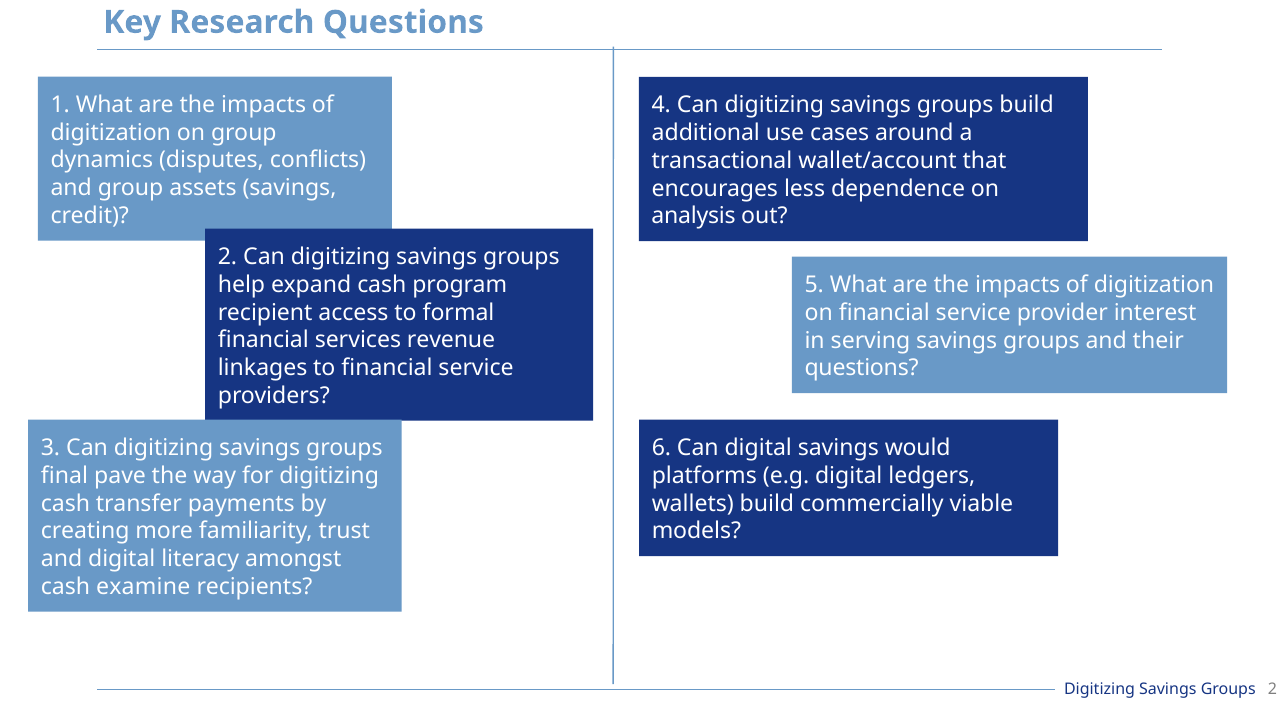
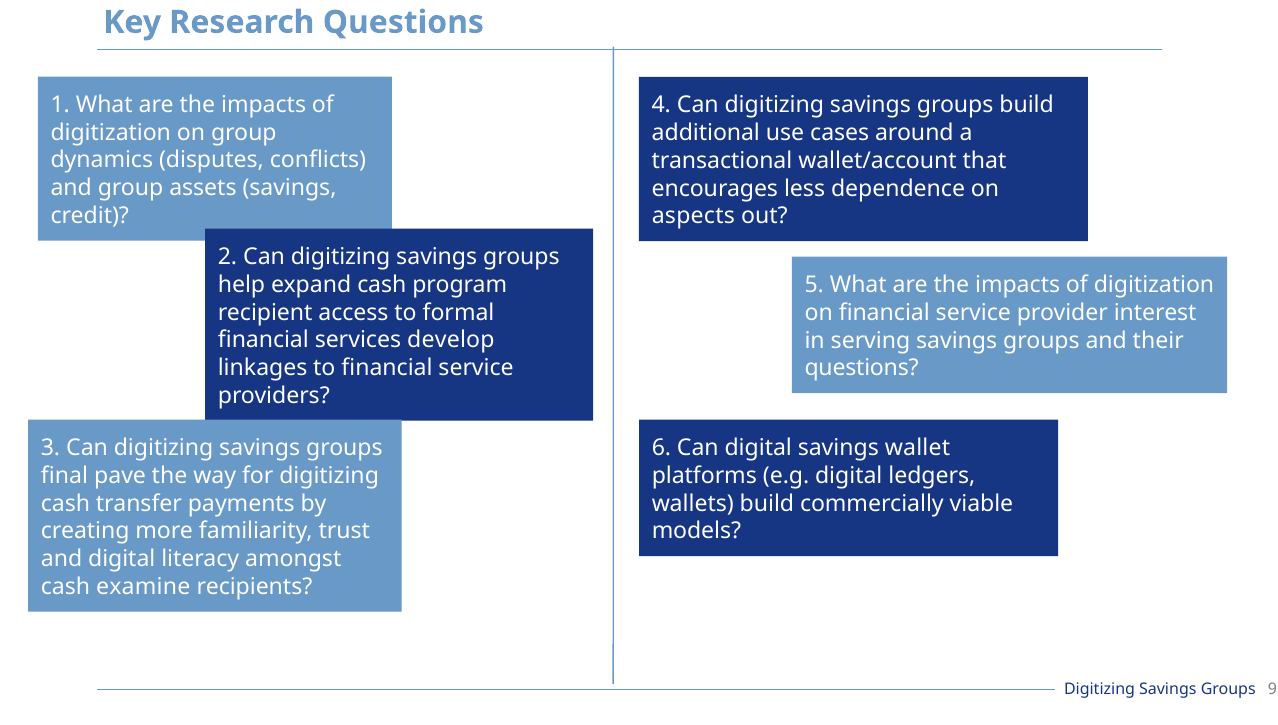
analysis: analysis -> aspects (693, 216)
revenue: revenue -> develop (451, 340)
would: would -> wallet (917, 448)
Groups 2: 2 -> 9 (1273, 689)
